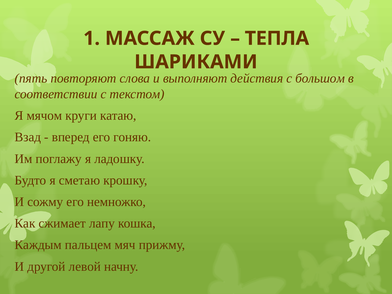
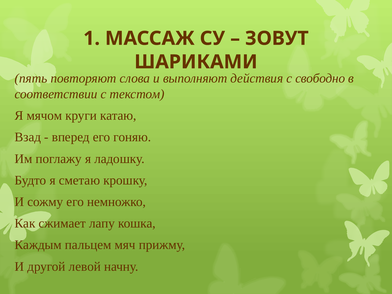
ТЕПЛА: ТЕПЛА -> ЗОВУТ (277, 38)
большом: большом -> свободно (320, 78)
